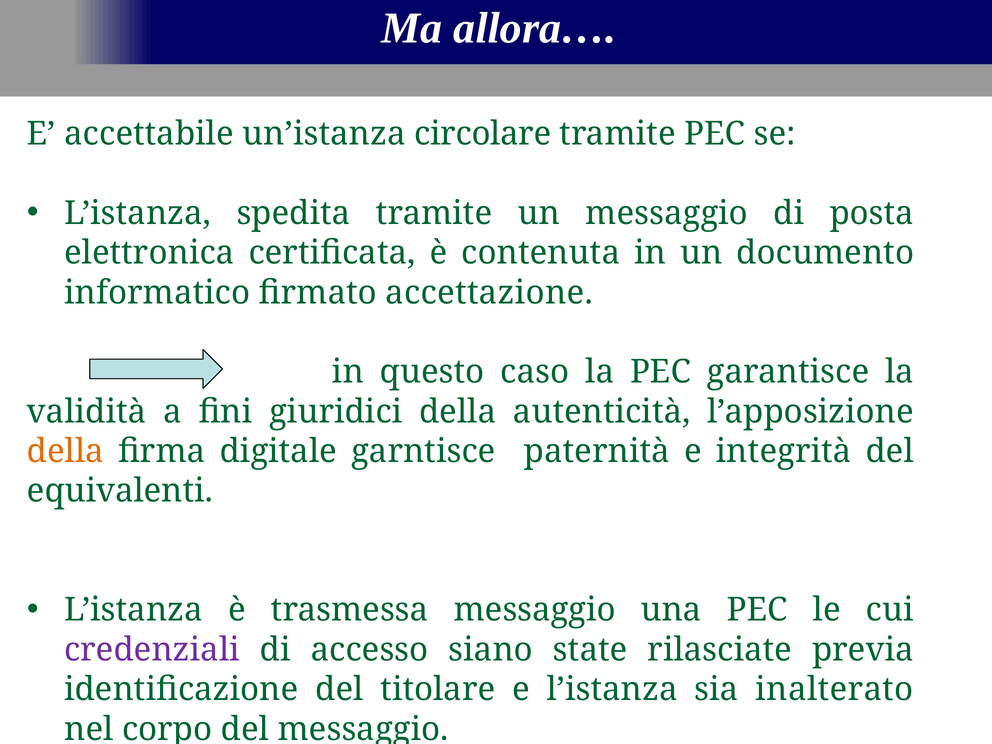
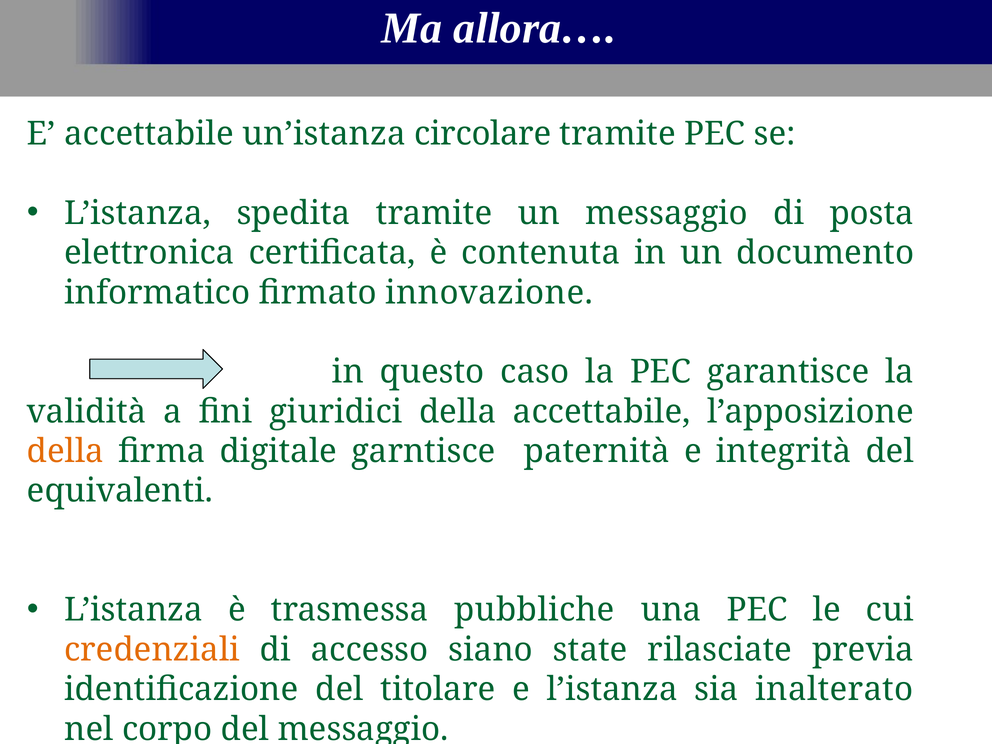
accettazione: accettazione -> innovazione (489, 293)
della autenticità: autenticità -> accettabile (602, 412)
trasmessa messaggio: messaggio -> pubbliche (534, 610)
credenziali colour: purple -> orange (152, 650)
